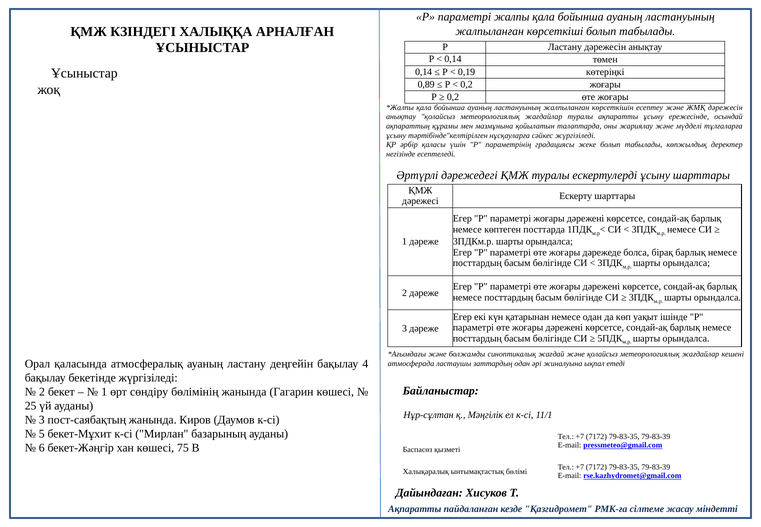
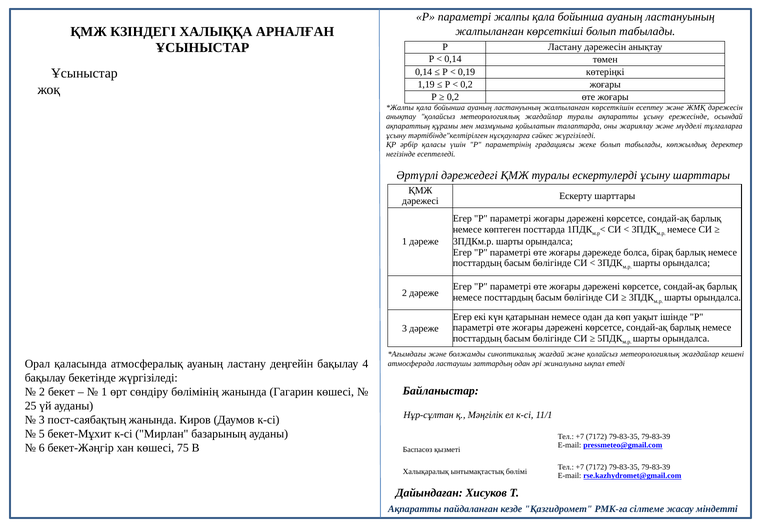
0,89: 0,89 -> 1,19 (426, 84)
